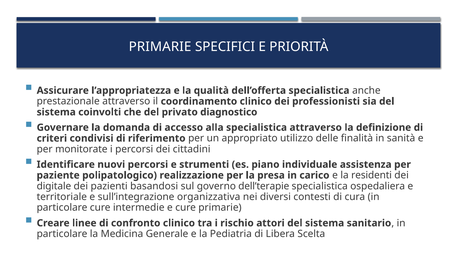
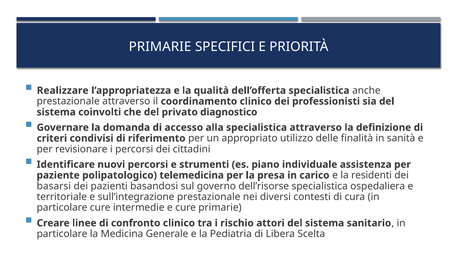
Assicurare: Assicurare -> Realizzare (63, 91)
monitorate: monitorate -> revisionare (81, 149)
realizzazione: realizzazione -> telemedicina (192, 175)
digitale: digitale -> basarsi (54, 186)
dell’terapie: dell’terapie -> dell’risorse (264, 186)
sull’integrazione organizzativa: organizzativa -> prestazionale (209, 197)
